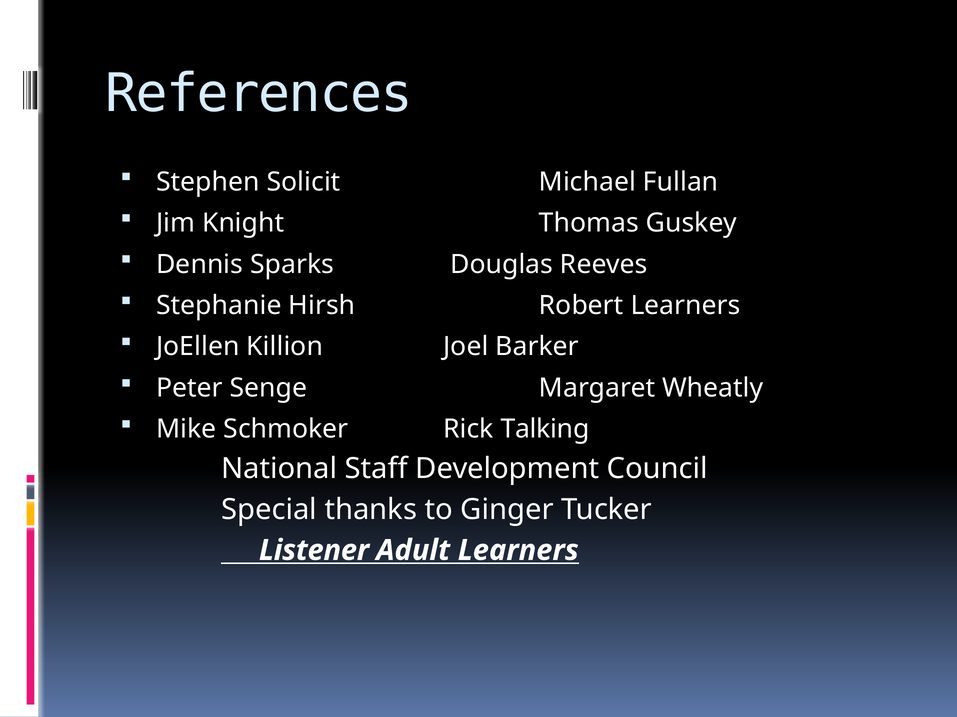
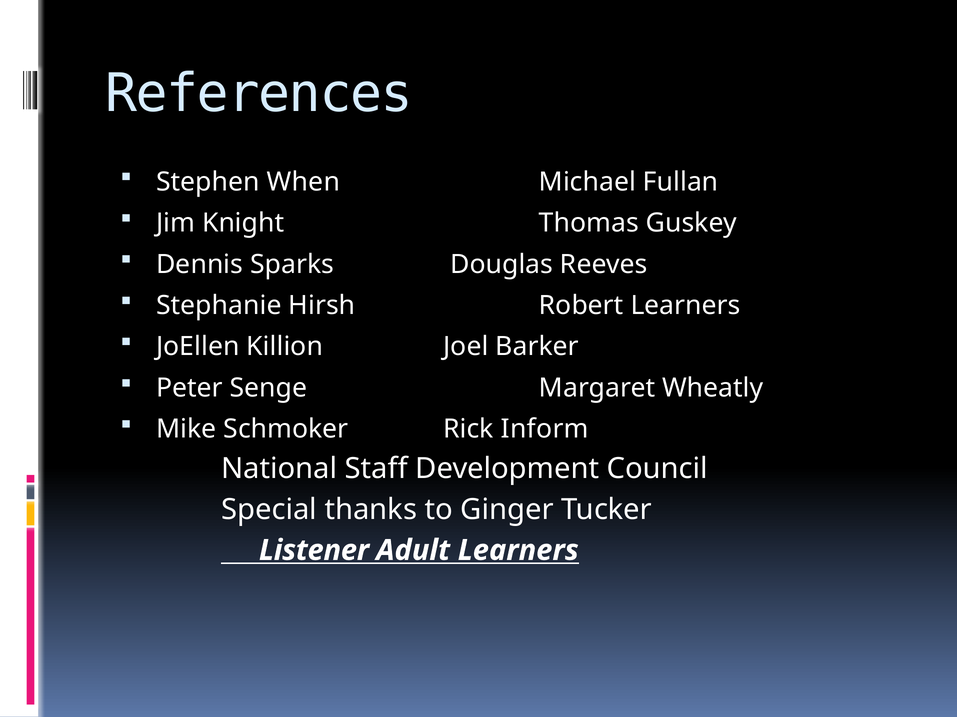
Solicit: Solicit -> When (303, 182)
Talking: Talking -> Inform (545, 430)
